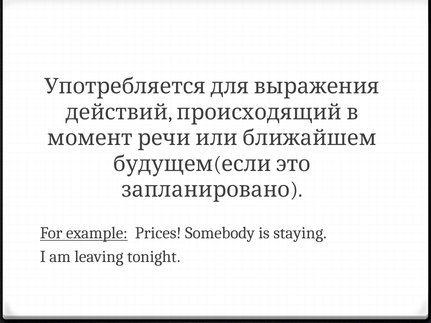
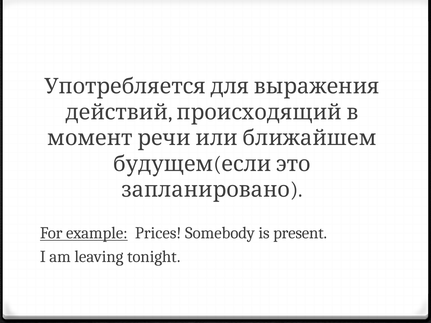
staying: staying -> present (300, 233)
